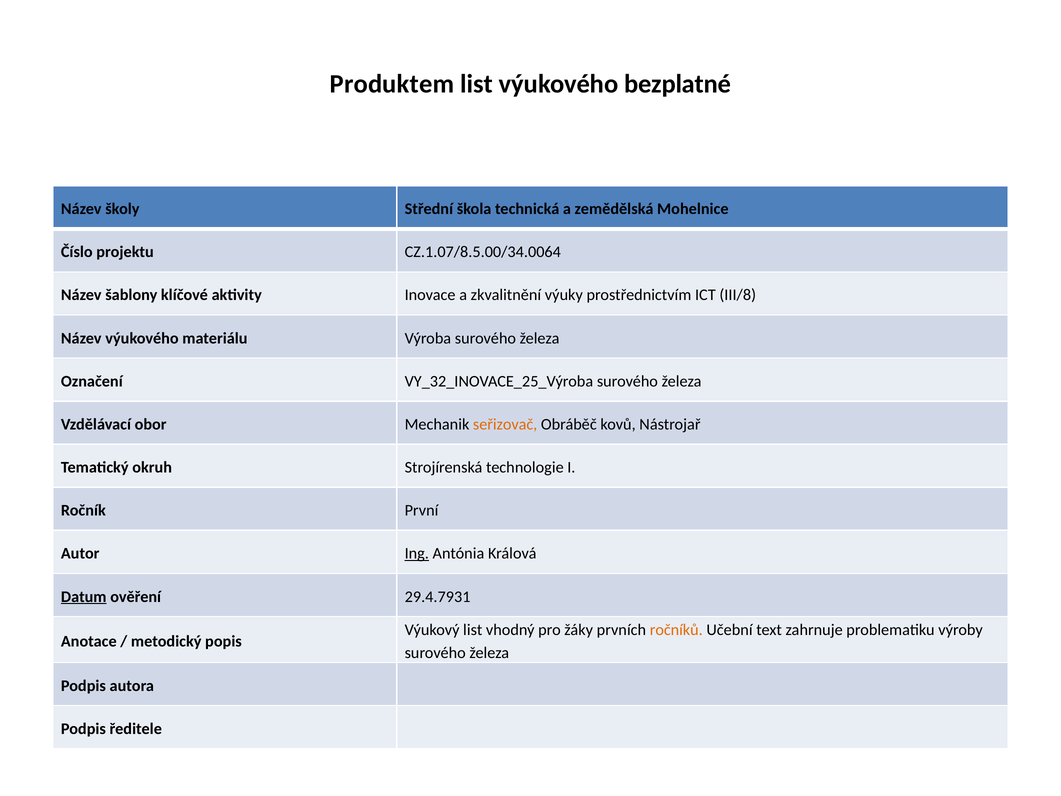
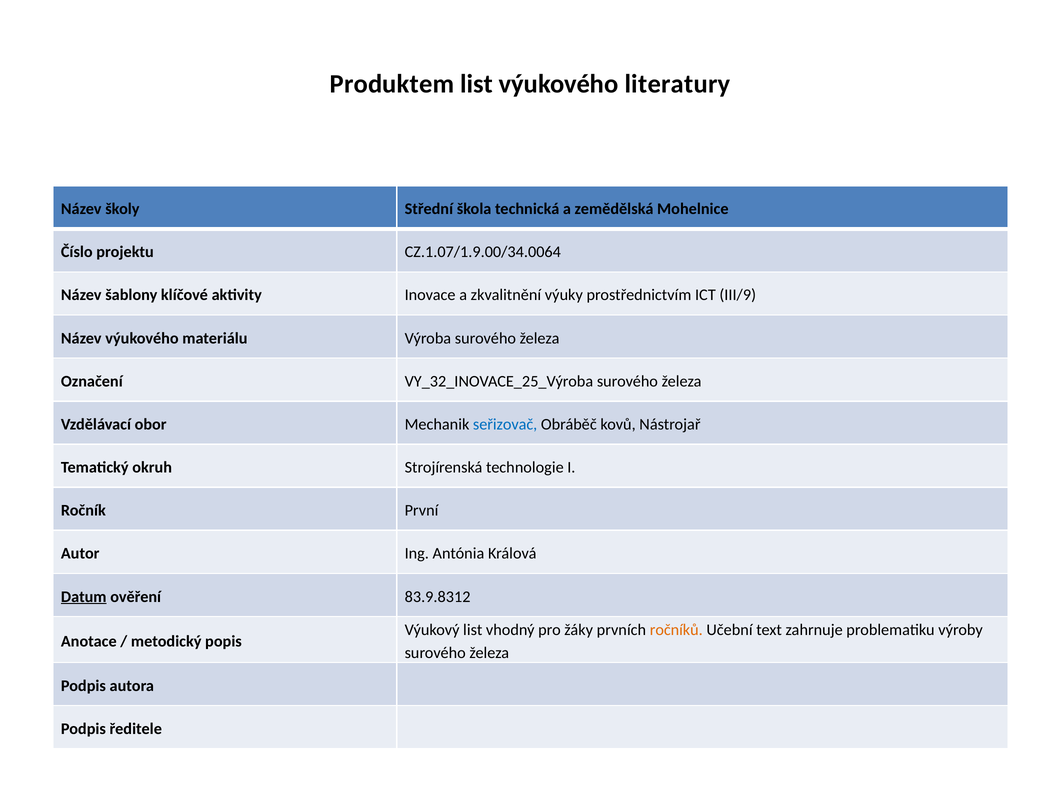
bezplatné: bezplatné -> literatury (677, 84)
CZ.1.07/8.5.00/34.0064: CZ.1.07/8.5.00/34.0064 -> CZ.1.07/1.9.00/34.0064 (483, 252)
III/8: III/8 -> III/9 (738, 295)
seřizovač colour: orange -> blue (505, 424)
Ing underline: present -> none (417, 553)
29.4.7931: 29.4.7931 -> 83.9.8312 (438, 596)
